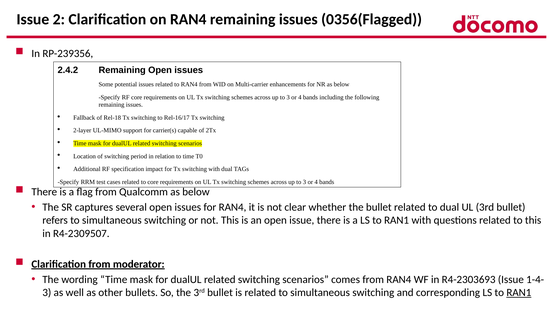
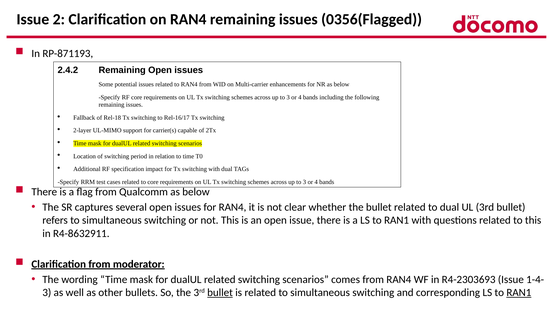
RP-239356: RP-239356 -> RP-871193 (68, 53)
R4-2309507: R4-2309507 -> R4-8632911 (81, 234)
bullet underline: none -> present (220, 293)
